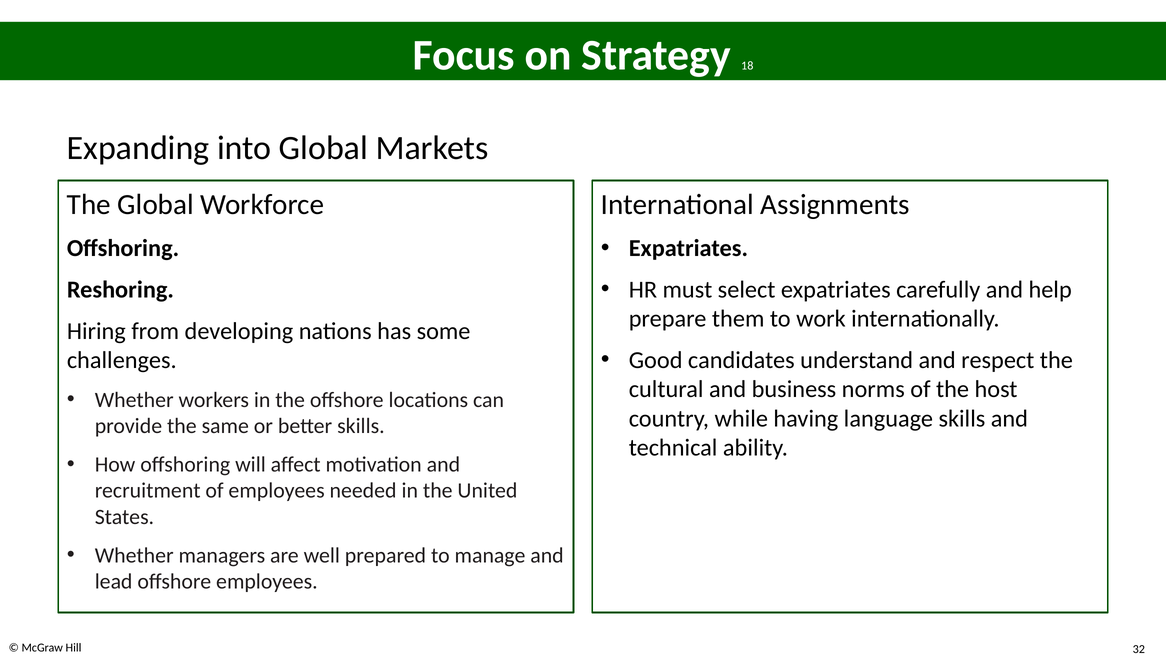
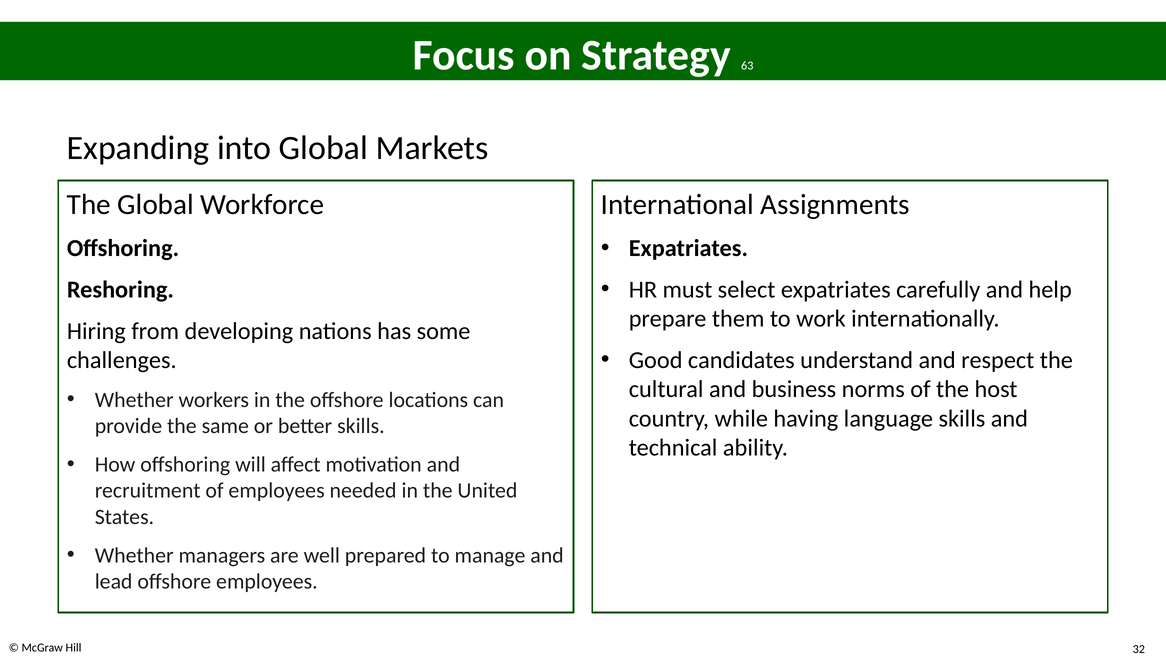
18: 18 -> 63 (747, 66)
